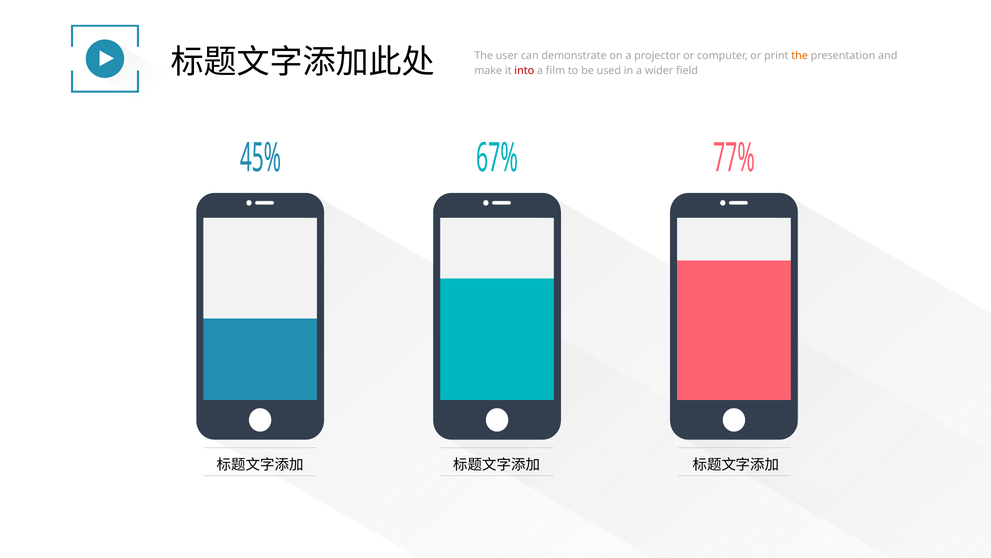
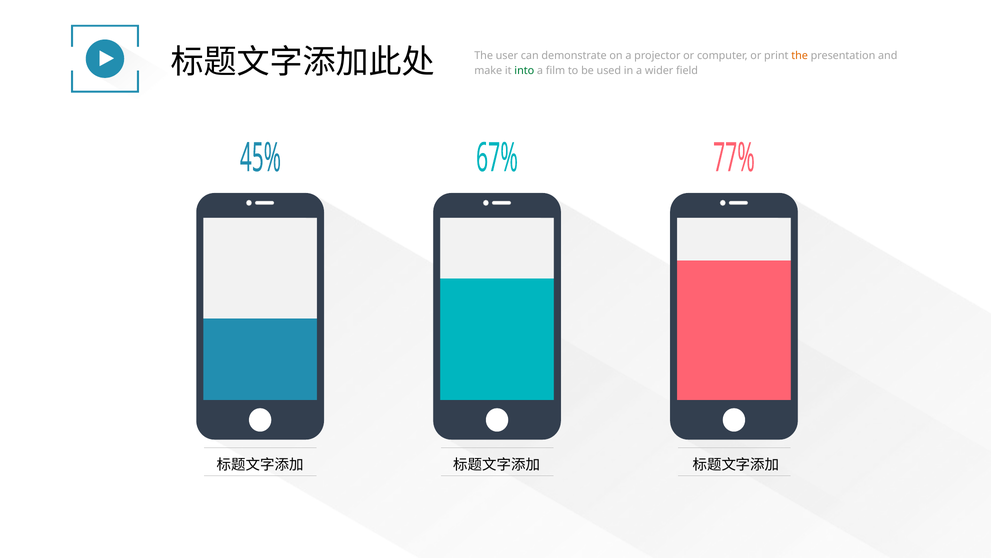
into colour: red -> green (524, 71)
